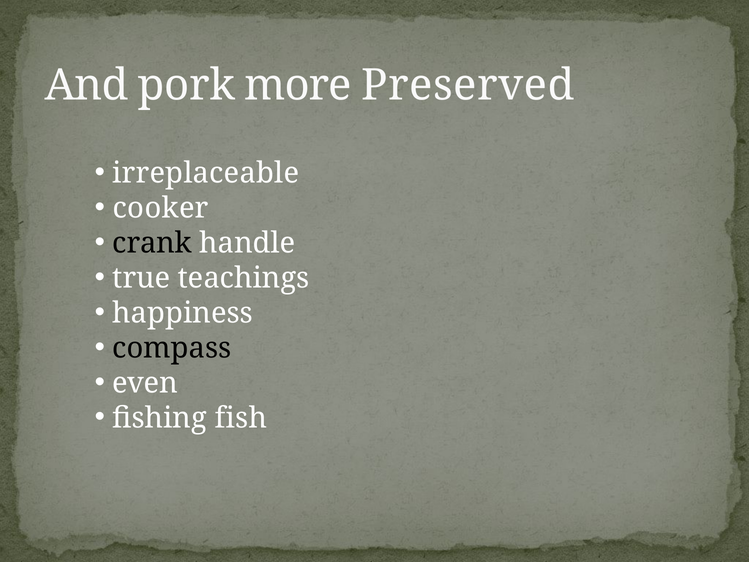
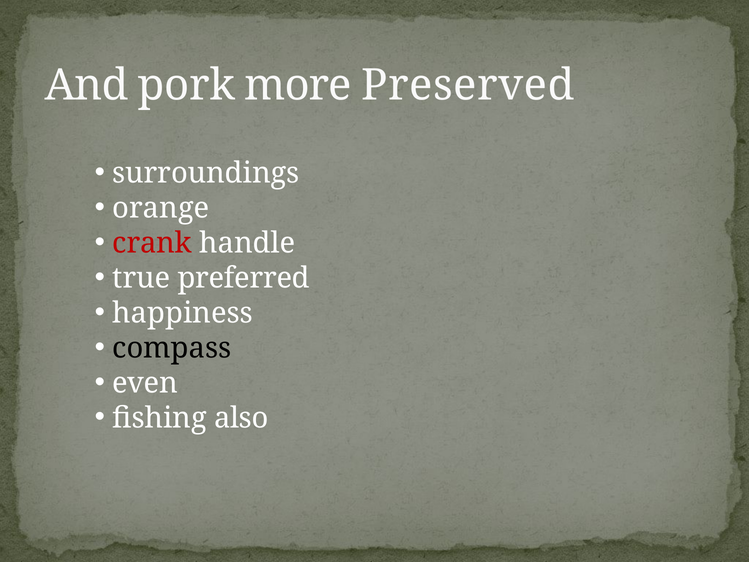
irreplaceable: irreplaceable -> surroundings (206, 173)
cooker: cooker -> orange (161, 208)
crank colour: black -> red (152, 243)
teachings: teachings -> preferred (244, 278)
fish: fish -> also (241, 418)
